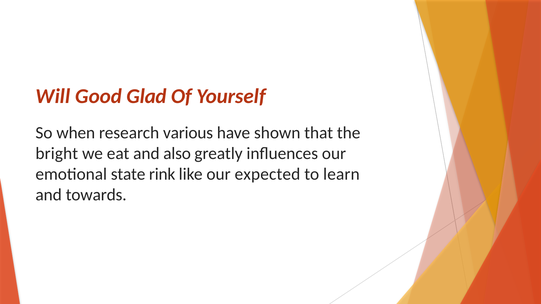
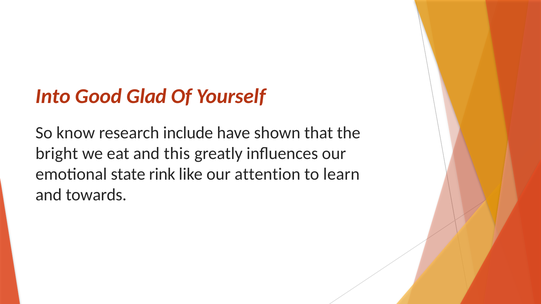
Will: Will -> Into (53, 96)
when: when -> know (76, 133)
various: various -> include (188, 133)
also: also -> this (177, 154)
expected: expected -> attention (268, 174)
